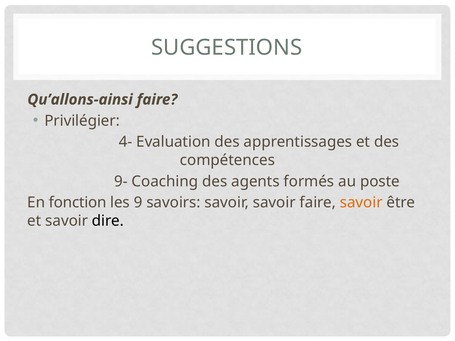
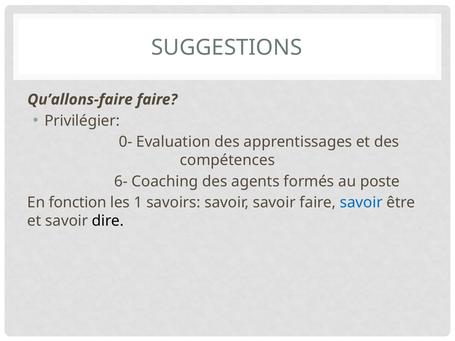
Qu’allons-ainsi: Qu’allons-ainsi -> Qu’allons-faire (80, 100)
4-: 4- -> 0- (126, 142)
9-: 9- -> 6- (121, 182)
9: 9 -> 1 (138, 203)
savoir colour: orange -> blue (361, 203)
